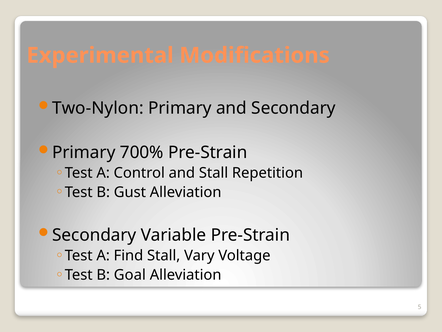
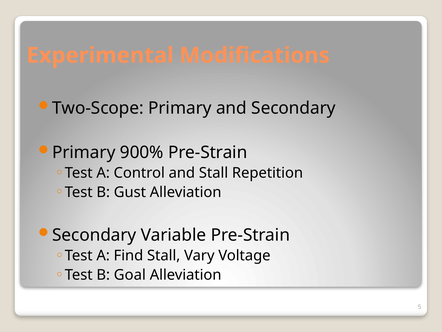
Two-Nylon: Two-Nylon -> Two-Scope (98, 108)
700%: 700% -> 900% (142, 152)
